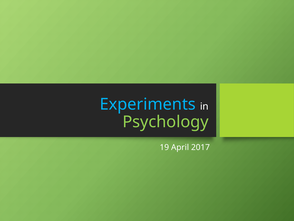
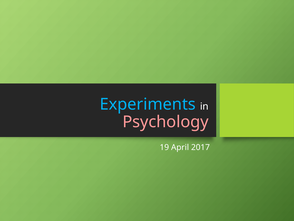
Psychology colour: light green -> pink (166, 122)
